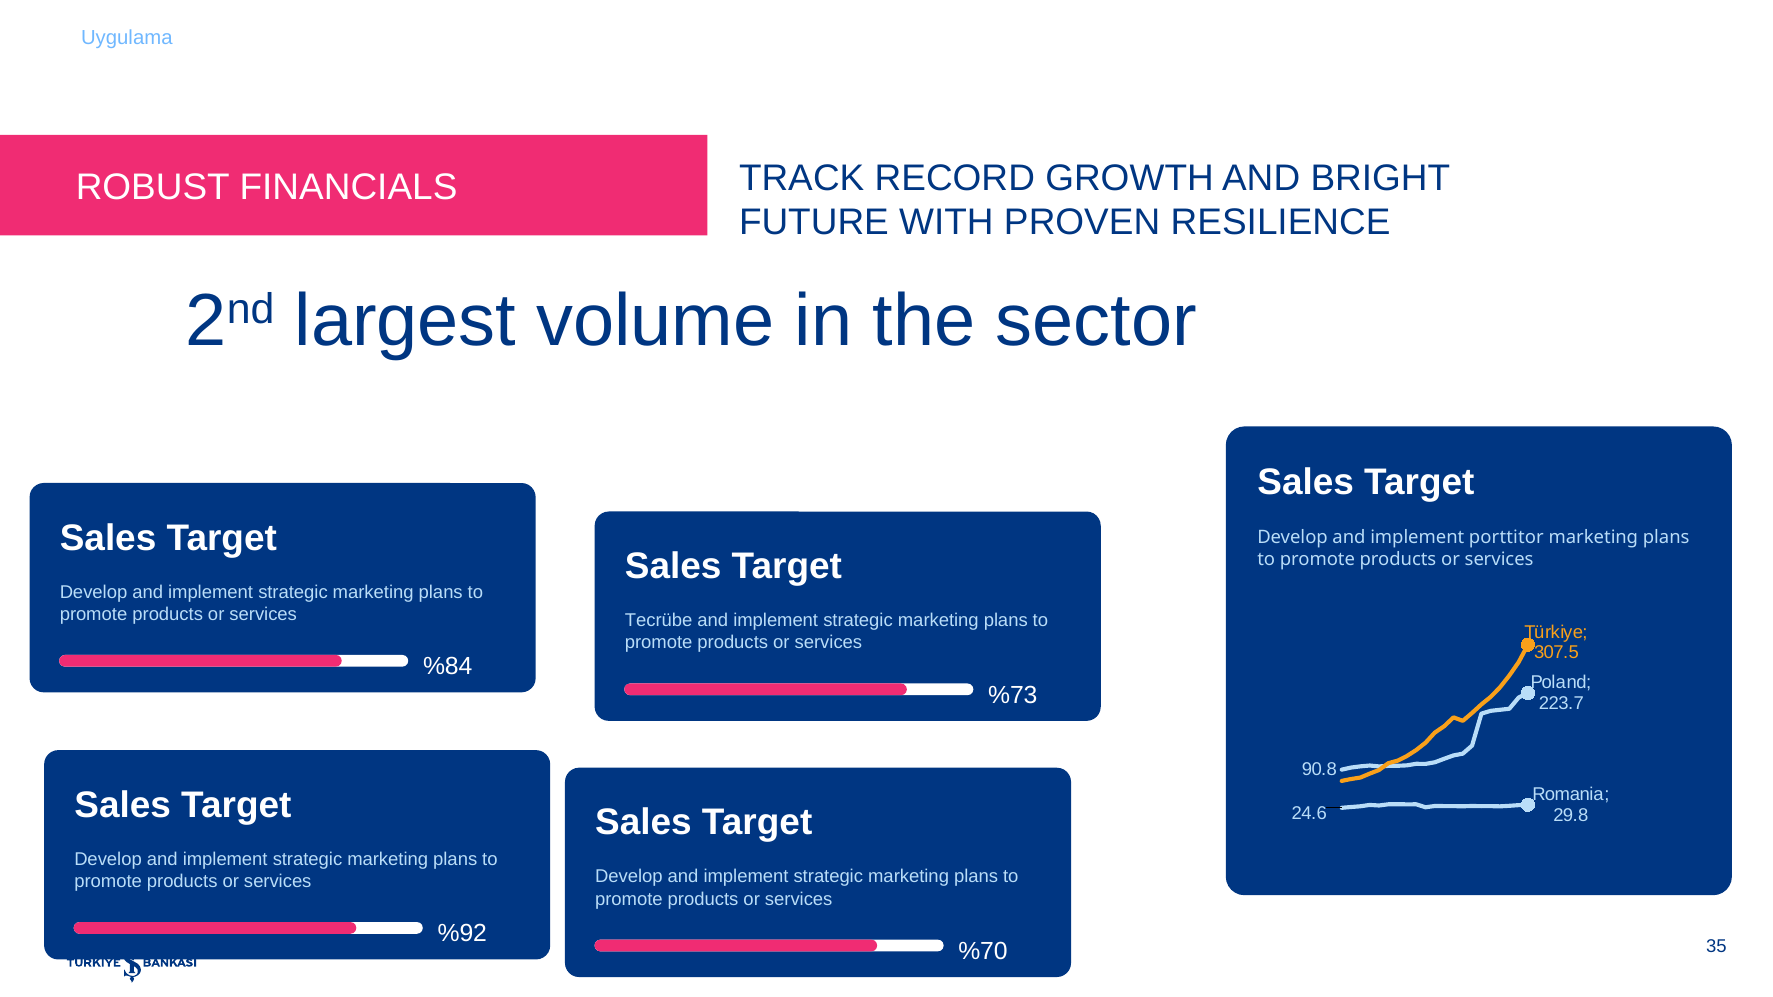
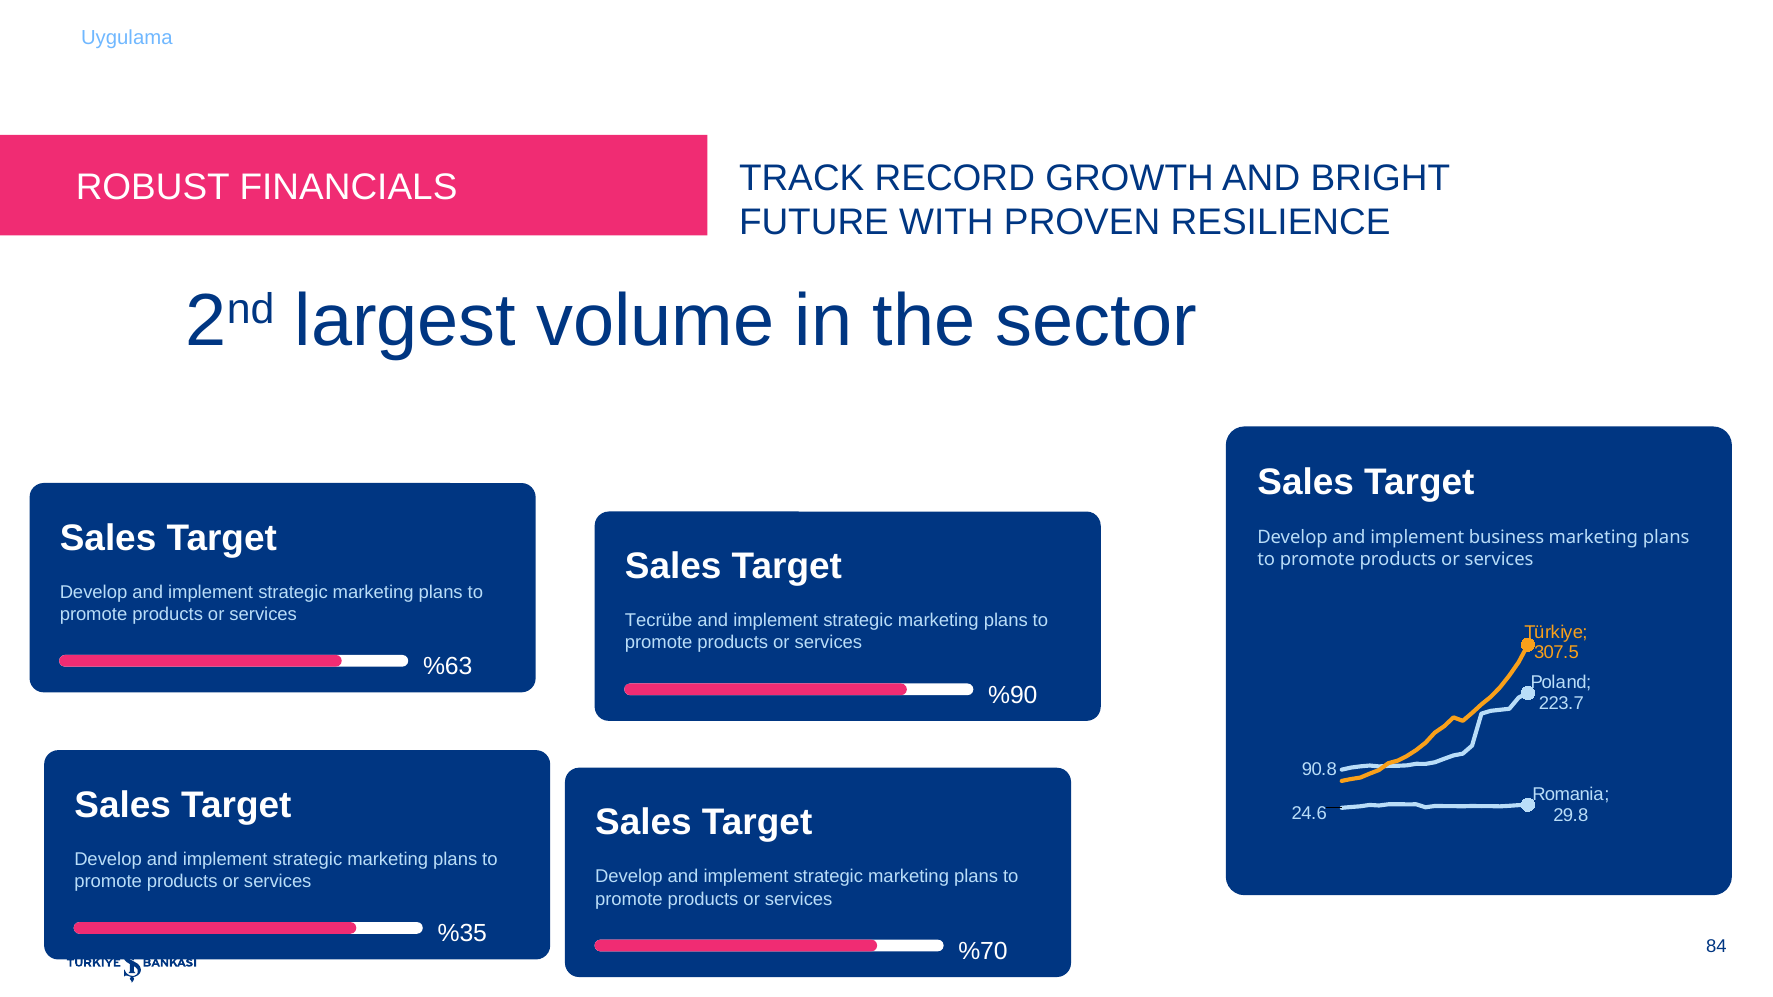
porttitor: porttitor -> business (1507, 537)
%84: %84 -> %63 (448, 667)
%73: %73 -> %90 (1013, 695)
%92: %92 -> %35 (462, 934)
35: 35 -> 84 (1716, 947)
